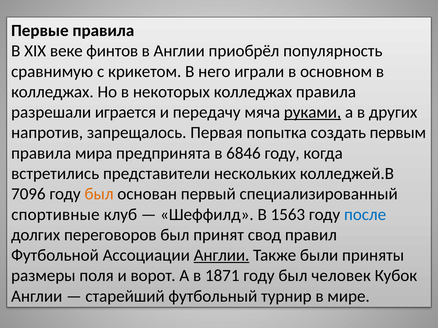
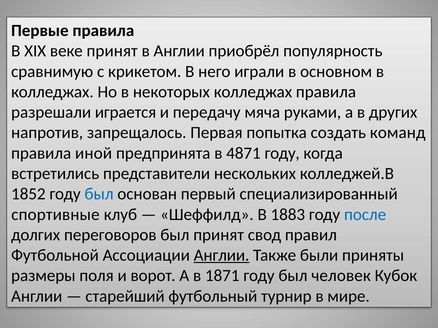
веке финтов: финтов -> принят (112, 51)
руками underline: present -> none (313, 112)
первым: первым -> команд (398, 133)
мира: мира -> иной (94, 153)
6846: 6846 -> 4871 (243, 153)
7096: 7096 -> 1852 (28, 194)
был colour: orange -> blue (99, 194)
1563: 1563 -> 1883 (288, 215)
